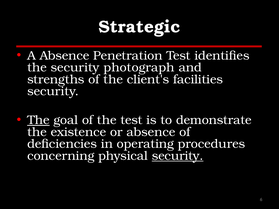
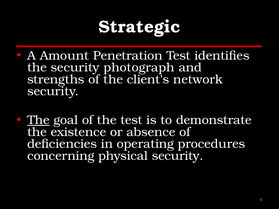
A Absence: Absence -> Amount (64, 56)
facilities: facilities -> network (198, 79)
security underline: present -> none (178, 156)
